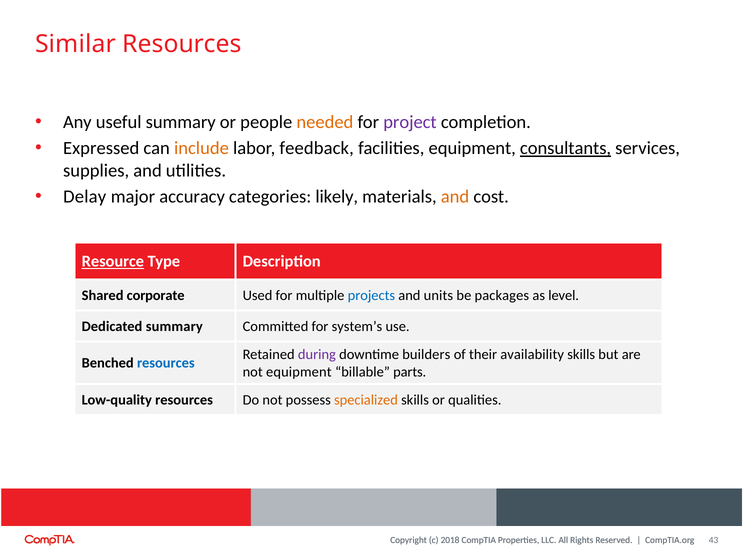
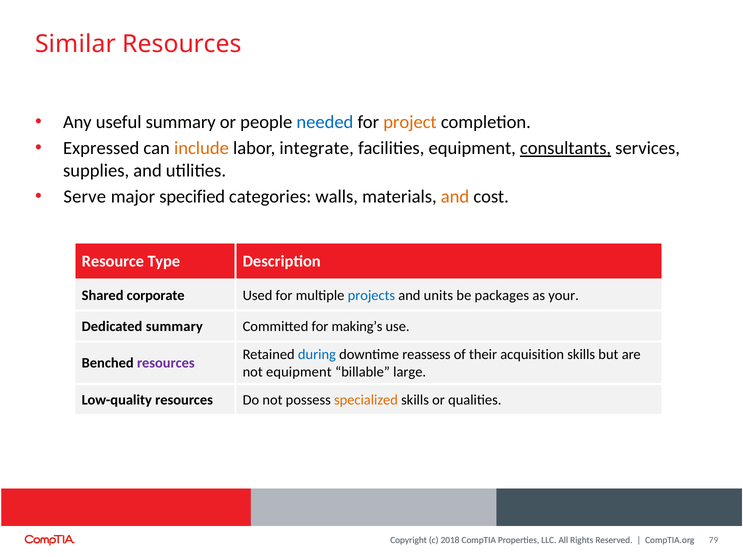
needed colour: orange -> blue (325, 122)
project colour: purple -> orange (410, 122)
feedback: feedback -> integrate (317, 148)
Delay: Delay -> Serve (85, 197)
accuracy: accuracy -> specified (192, 197)
likely: likely -> walls (337, 197)
Resource underline: present -> none (113, 261)
level: level -> your (564, 296)
system’s: system’s -> making’s (357, 326)
during colour: purple -> blue (317, 354)
builders: builders -> reassess (426, 354)
availability: availability -> acquisition (532, 354)
resources colour: blue -> purple (166, 363)
parts: parts -> large (410, 372)
43: 43 -> 79 (714, 540)
